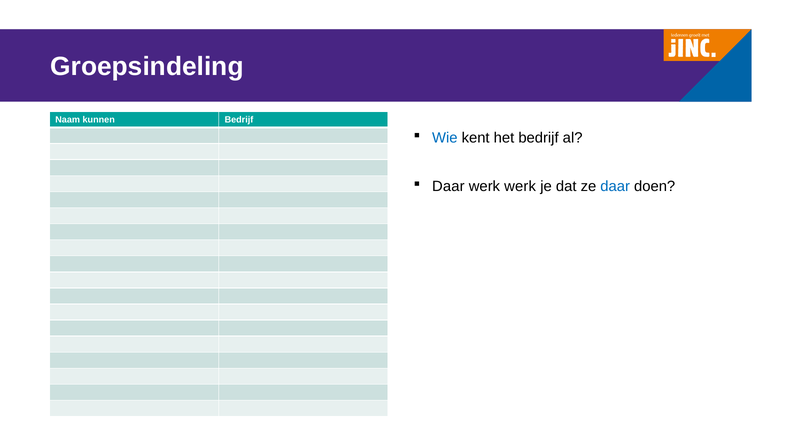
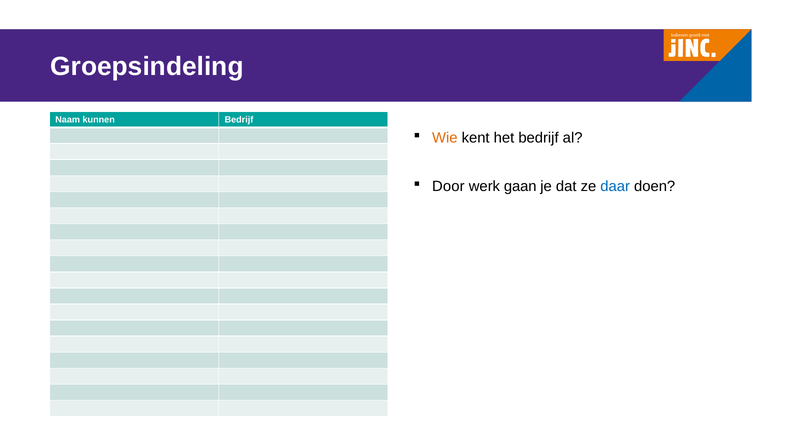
Wie colour: blue -> orange (445, 138)
Daar: Daar -> Door (448, 186)
werk werk: werk -> gaan (520, 186)
